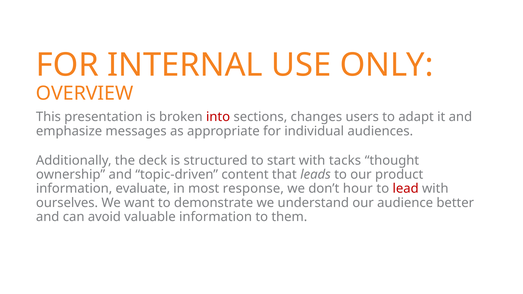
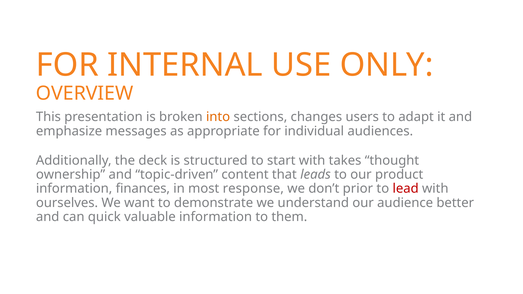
into colour: red -> orange (218, 117)
tacks: tacks -> takes (345, 161)
evaluate: evaluate -> finances (143, 189)
hour: hour -> prior (358, 189)
avoid: avoid -> quick (104, 217)
